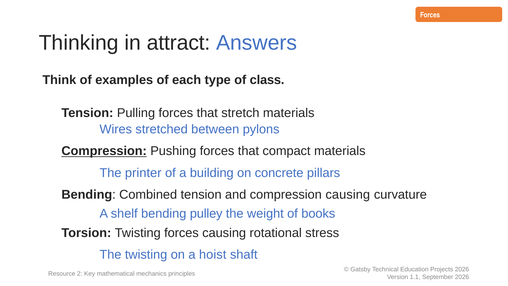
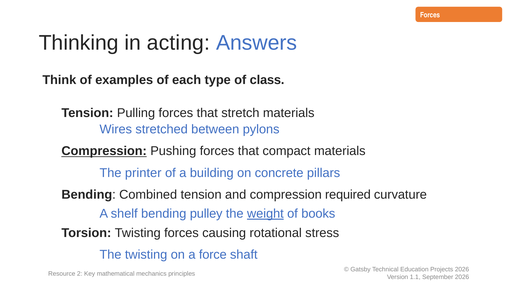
attract: attract -> acting (178, 43)
compression causing: causing -> required (348, 194)
weight underline: none -> present (265, 214)
hoist: hoist -> force (213, 254)
